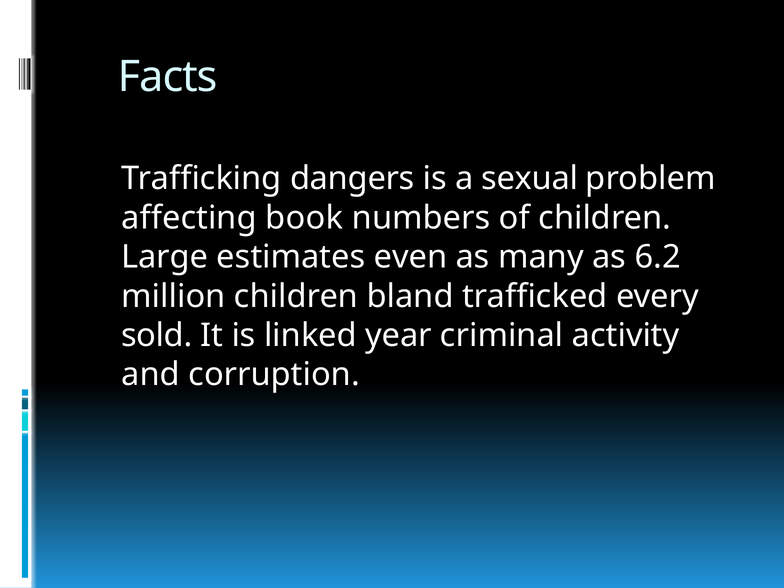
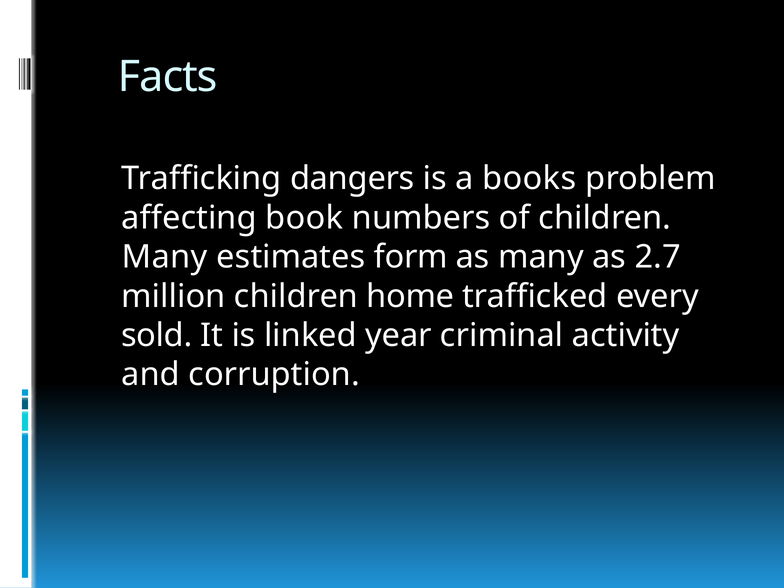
sexual: sexual -> books (529, 179)
Large: Large -> Many (165, 257)
even: even -> form (411, 257)
6.2: 6.2 -> 2.7 (658, 257)
bland: bland -> home (410, 296)
